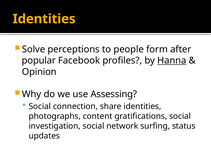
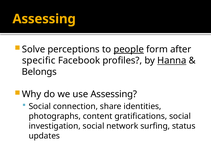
Identities: Identities -> Assessing (44, 19)
people underline: none -> present (129, 49)
popular: popular -> specific (39, 61)
Opinion: Opinion -> Belongs (39, 72)
